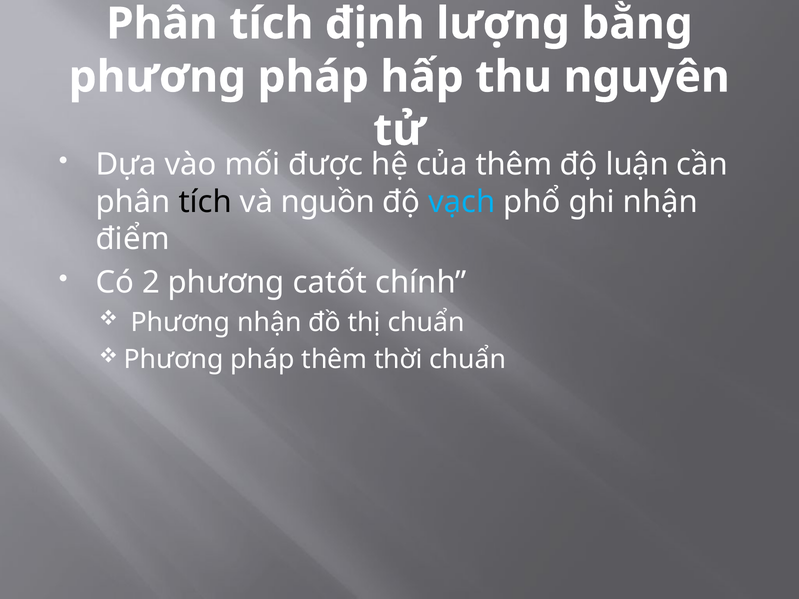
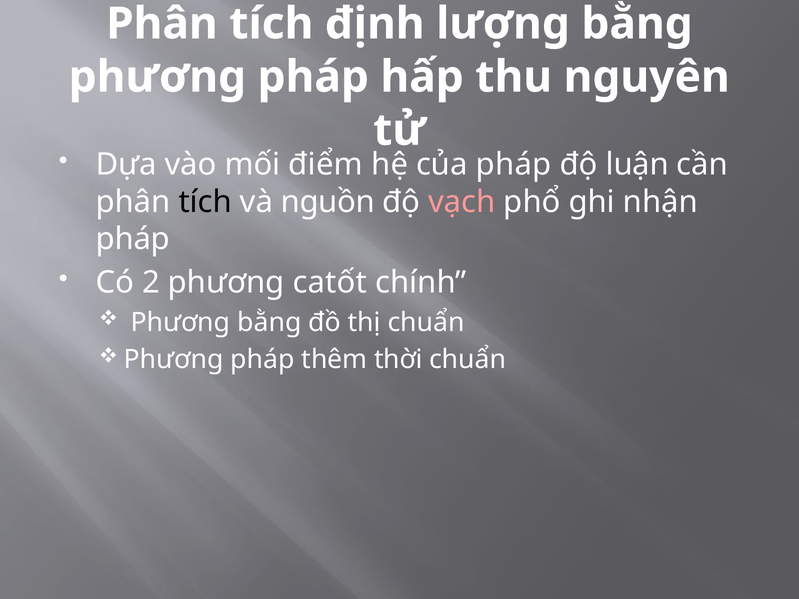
được: được -> điểm (326, 165)
của thêm: thêm -> pháp (514, 165)
vạch colour: light blue -> pink (462, 202)
điểm: điểm -> pháp (133, 239)
Phương nhận: nhận -> bằng (269, 322)
